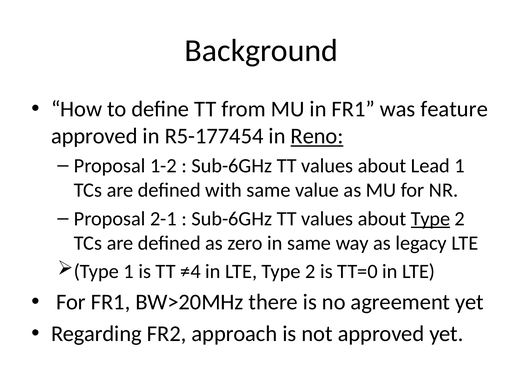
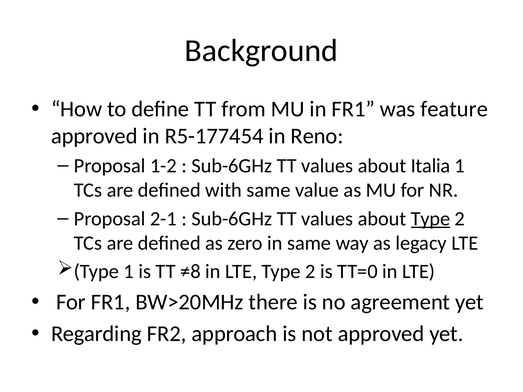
Reno underline: present -> none (317, 136)
Lead: Lead -> Italia (431, 166)
≠4: ≠4 -> ≠8 (191, 272)
